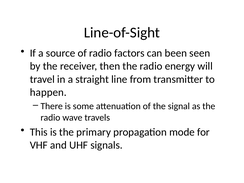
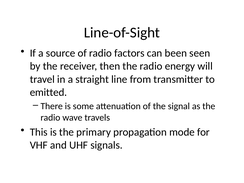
happen: happen -> emitted (48, 92)
